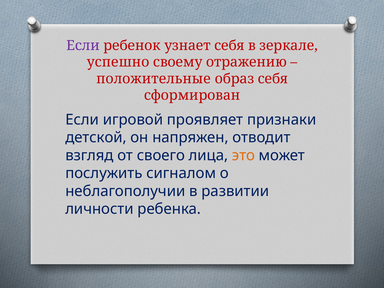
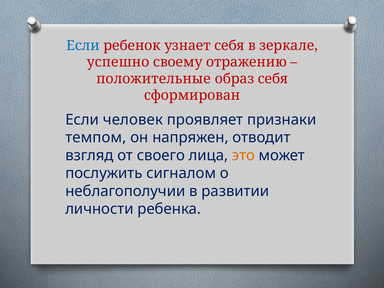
Если colour: purple -> blue (83, 46)
игровой: игровой -> человек (133, 120)
детской: детской -> темпом (96, 137)
